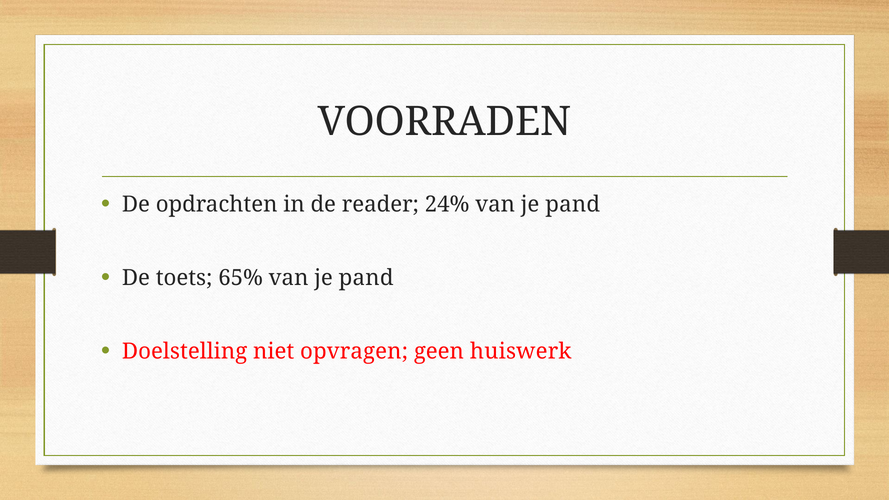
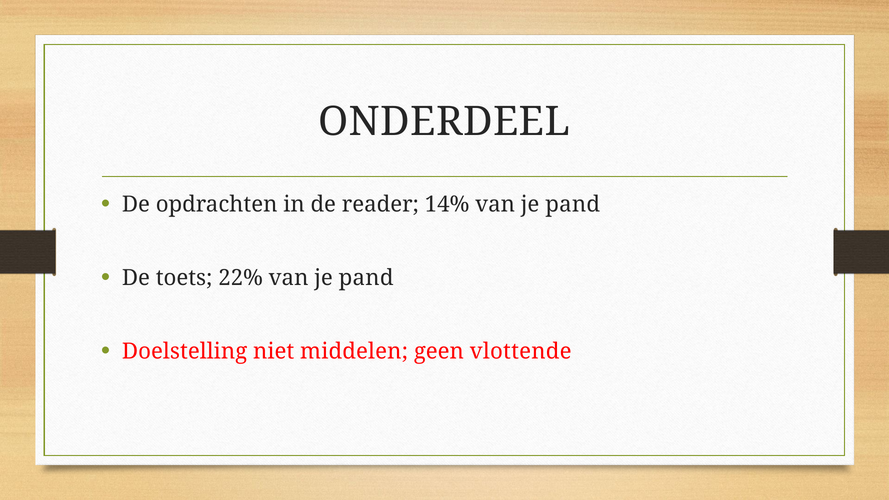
VOORRADEN: VOORRADEN -> ONDERDEEL (444, 122)
24%: 24% -> 14% (447, 205)
65%: 65% -> 22% (241, 278)
opvragen: opvragen -> middelen (354, 351)
huiswerk: huiswerk -> vlottende (521, 351)
